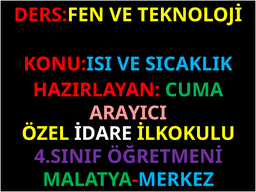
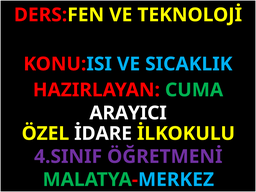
ARAYICI colour: pink -> white (128, 113)
